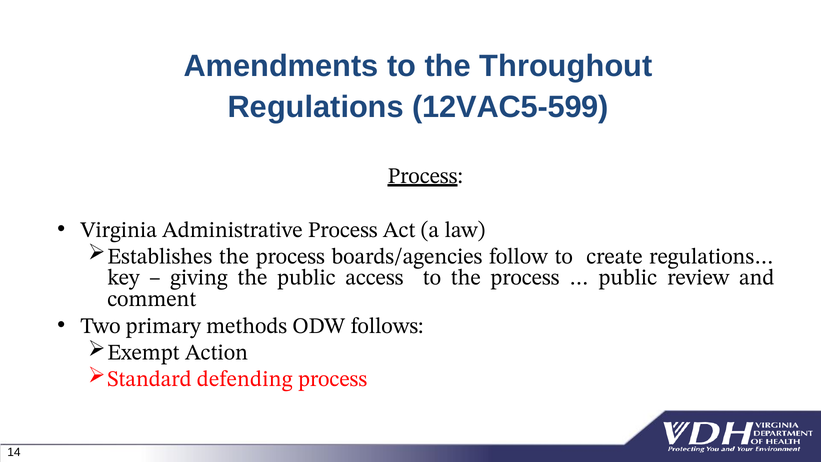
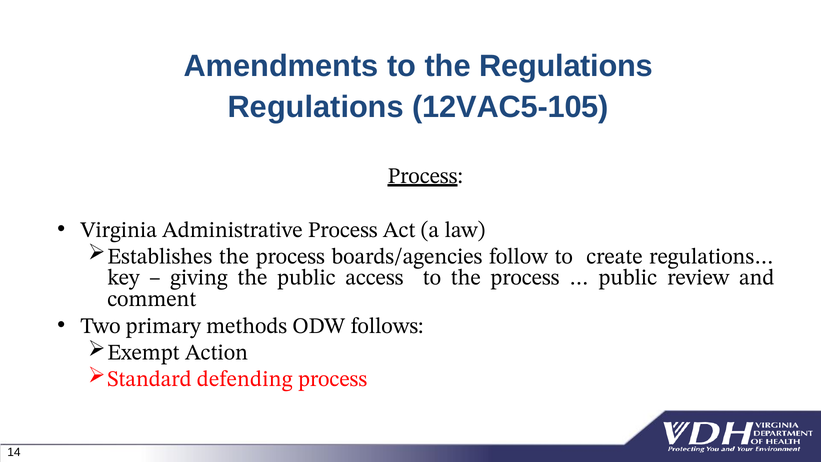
the Throughout: Throughout -> Regulations (566, 66)
12VAC5-599: 12VAC5-599 -> 12VAC5-105 (510, 107)
